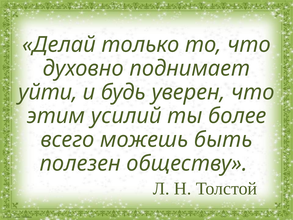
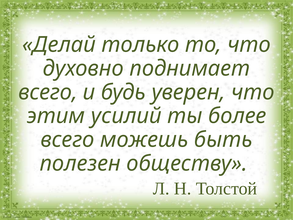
уйти: уйти -> всего (48, 92)
